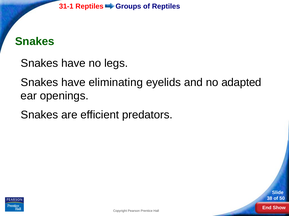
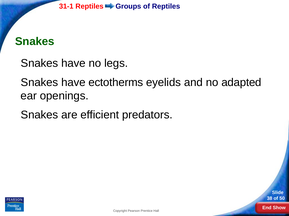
eliminating: eliminating -> ectotherms (116, 83)
